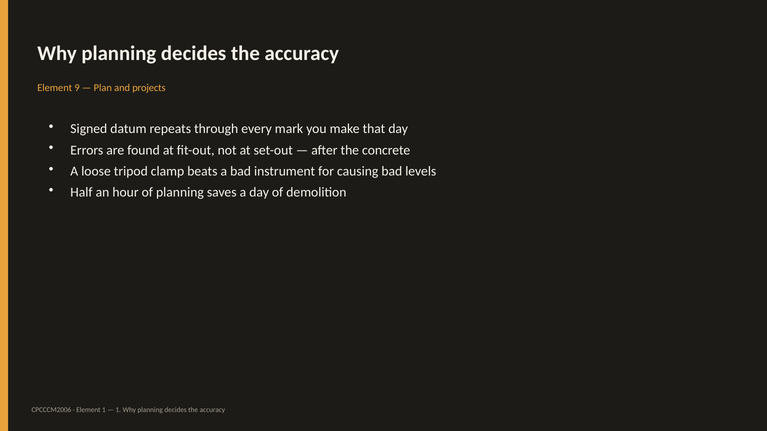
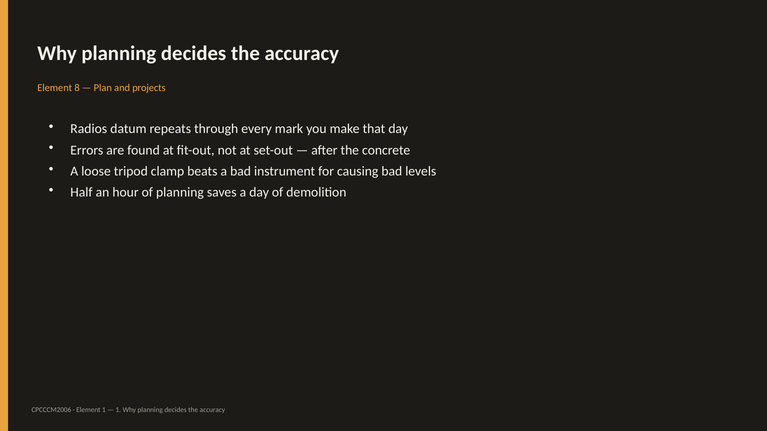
9: 9 -> 8 (77, 88)
Signed: Signed -> Radios (89, 129)
